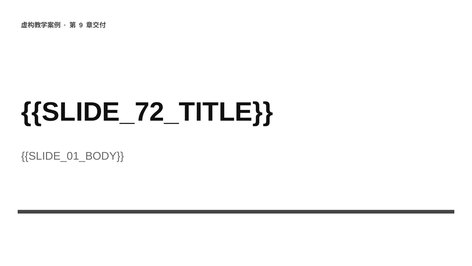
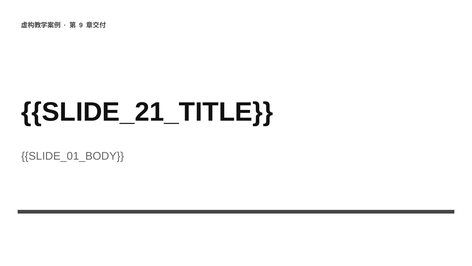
SLIDE_72_TITLE: SLIDE_72_TITLE -> SLIDE_21_TITLE (147, 112)
